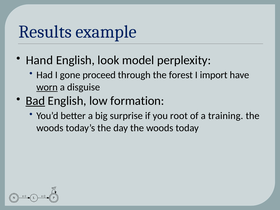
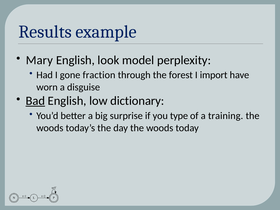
Hand: Hand -> Mary (39, 60)
proceed: proceed -> fraction (99, 75)
worn underline: present -> none (47, 87)
formation: formation -> dictionary (137, 101)
root: root -> type (179, 116)
